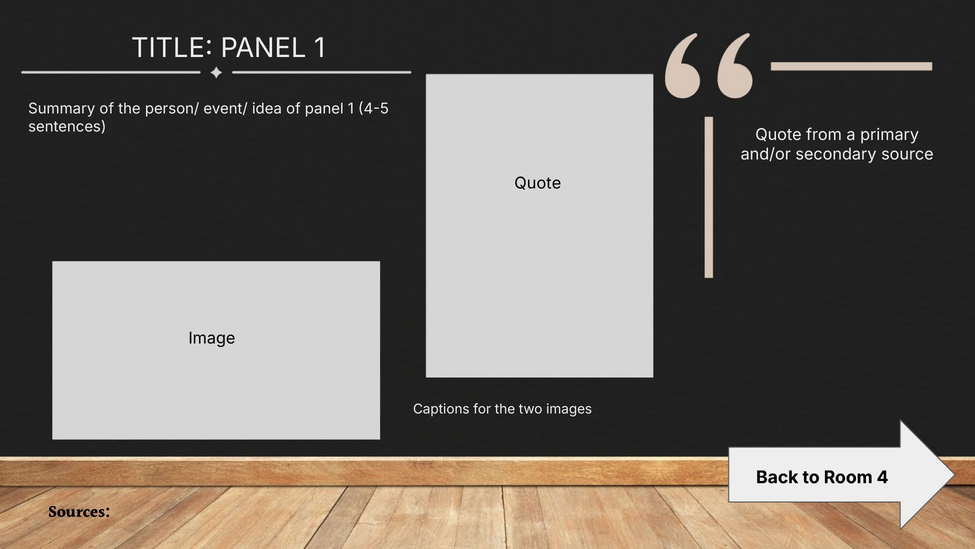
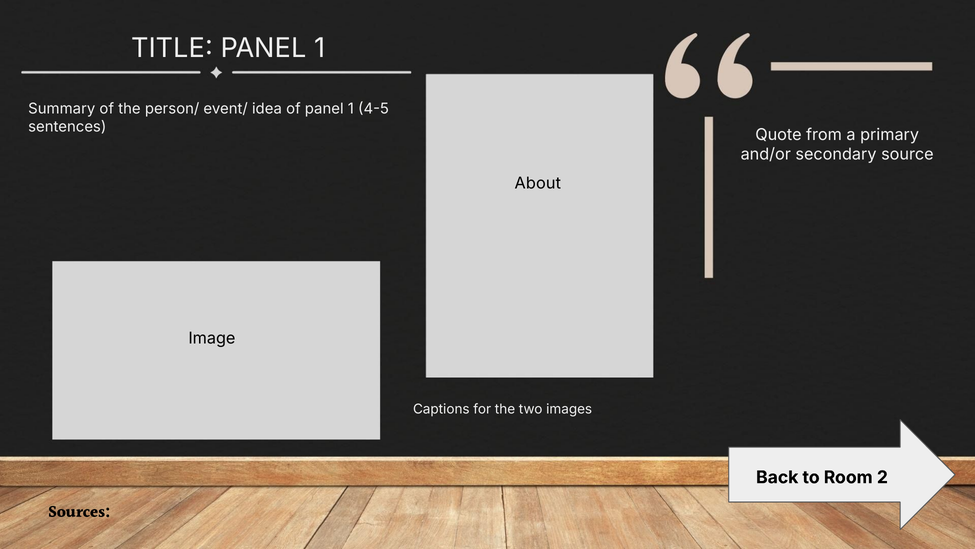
Quote: Quote -> About (538, 183)
4: 4 -> 2 (882, 477)
